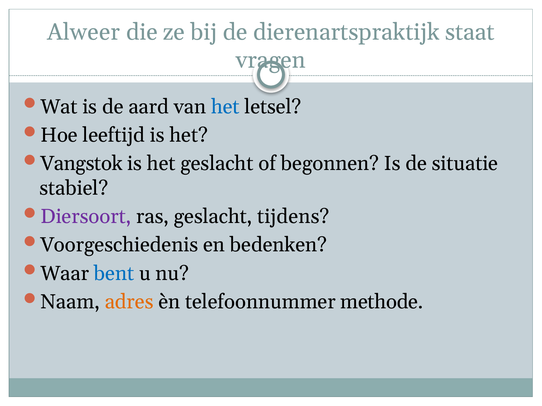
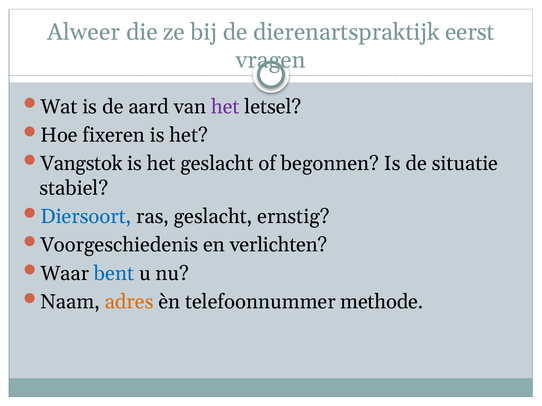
staat: staat -> eerst (470, 32)
het colour: blue -> purple (225, 107)
leeftijd: leeftijd -> fixeren (114, 135)
Diersoort colour: purple -> blue (86, 217)
tijdens: tijdens -> ernstig (293, 217)
bedenken: bedenken -> verlichten (279, 245)
